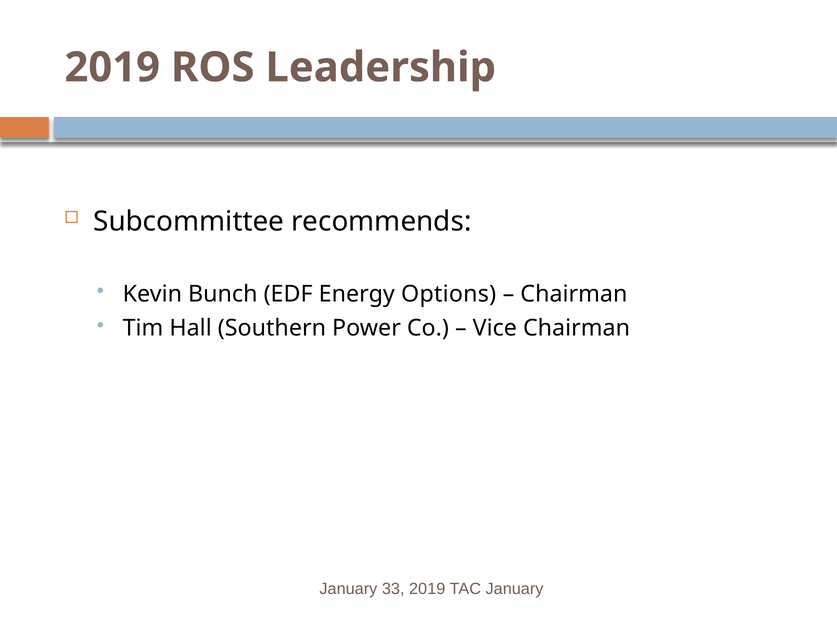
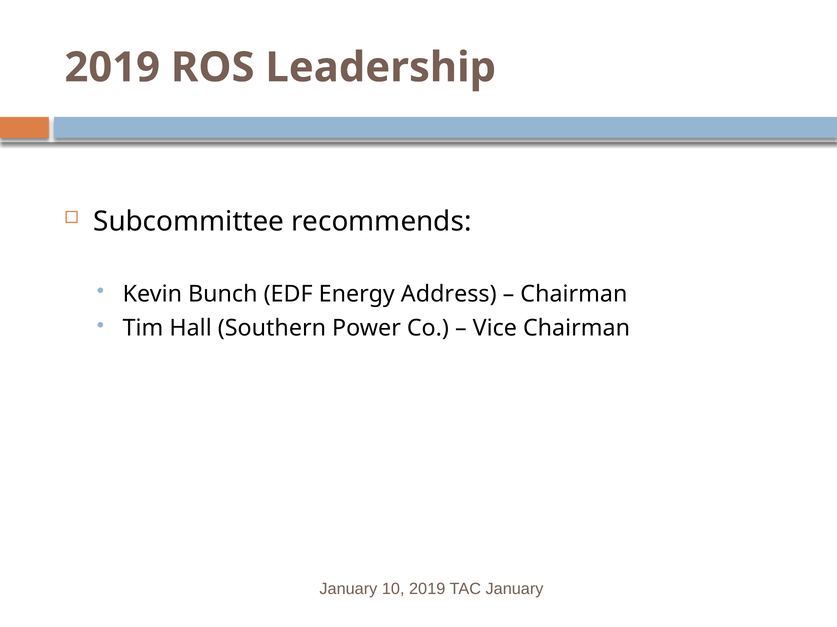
Options: Options -> Address (449, 294)
33: 33 -> 10 (393, 590)
